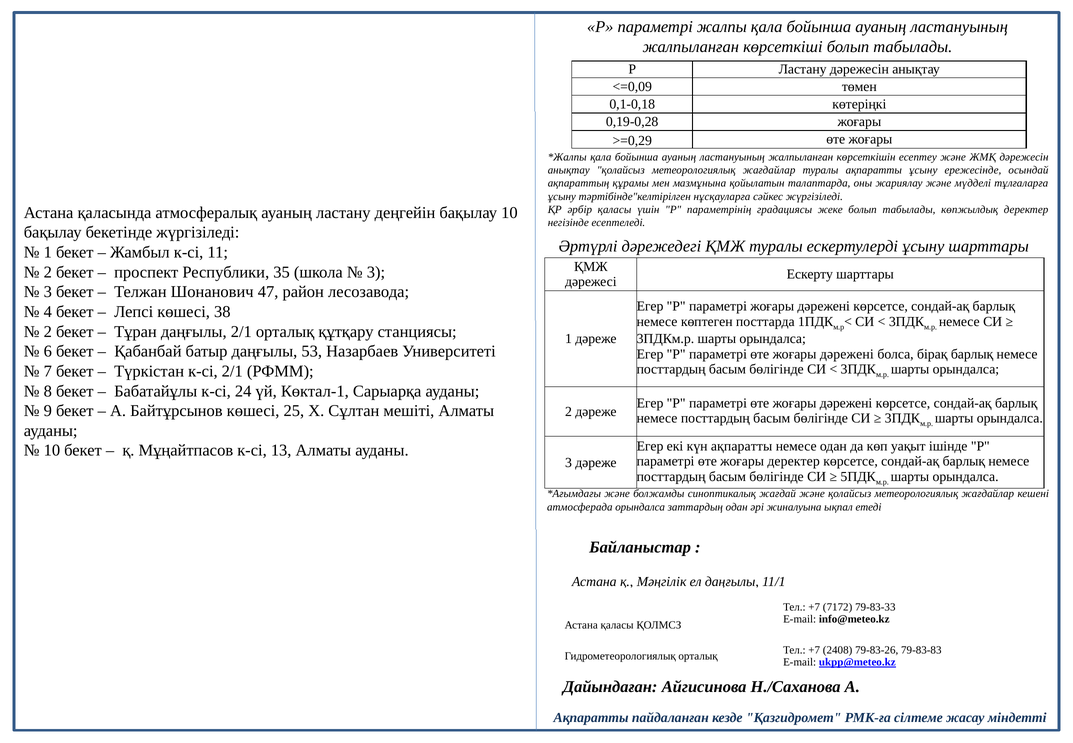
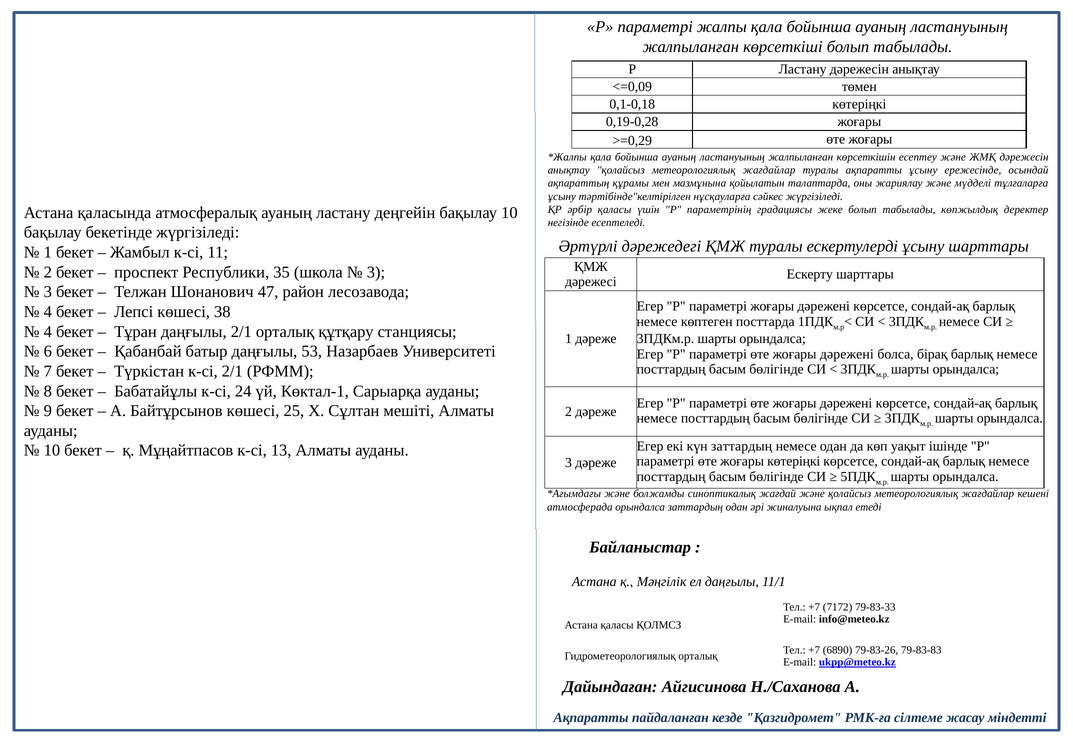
2: 2 -> 4 (48, 332)
күн ақпаратты: ақпаратты -> заттардың (742, 446)
жоғары деректер: деректер -> көтеріңкі (794, 461)
2408: 2408 -> 6890 (838, 650)
